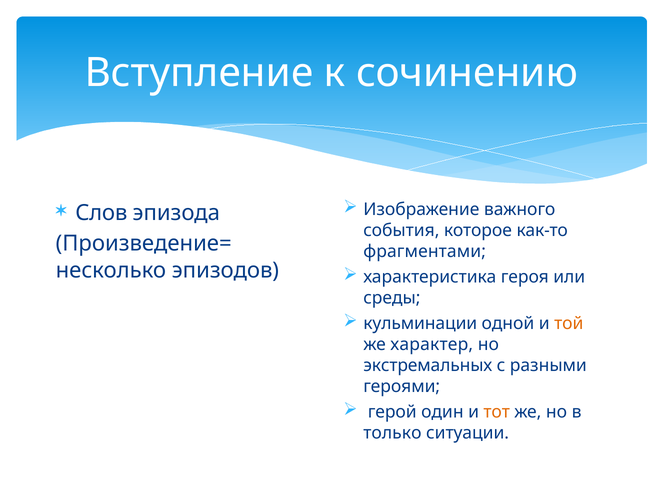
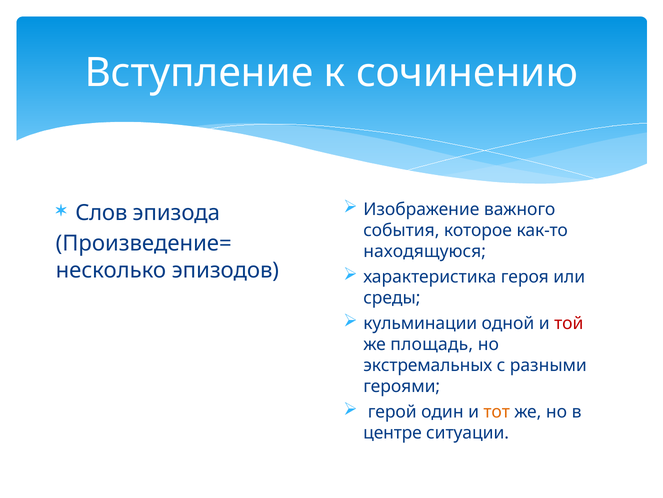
фрагментами: фрагментами -> находящуюся (425, 251)
той colour: orange -> red (569, 323)
характер: характер -> площадь (432, 344)
только: только -> центре (393, 432)
